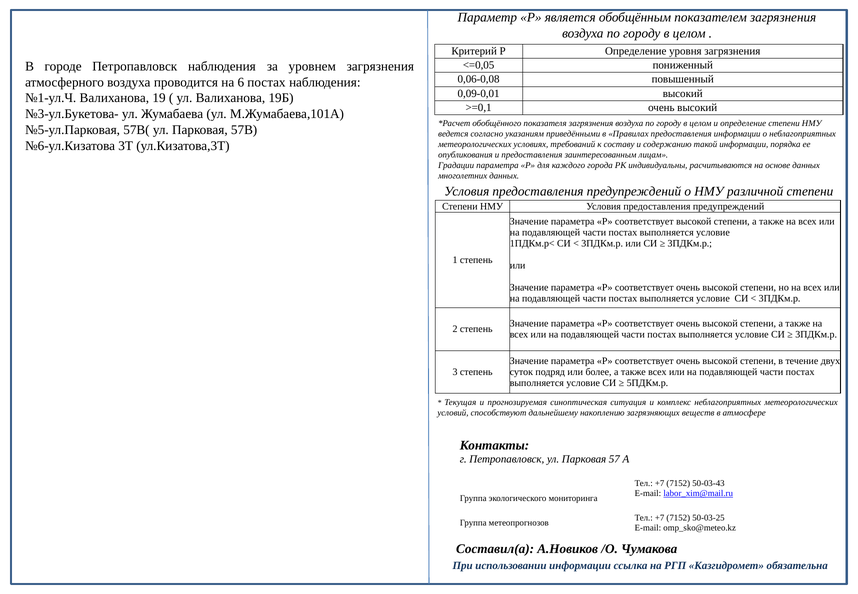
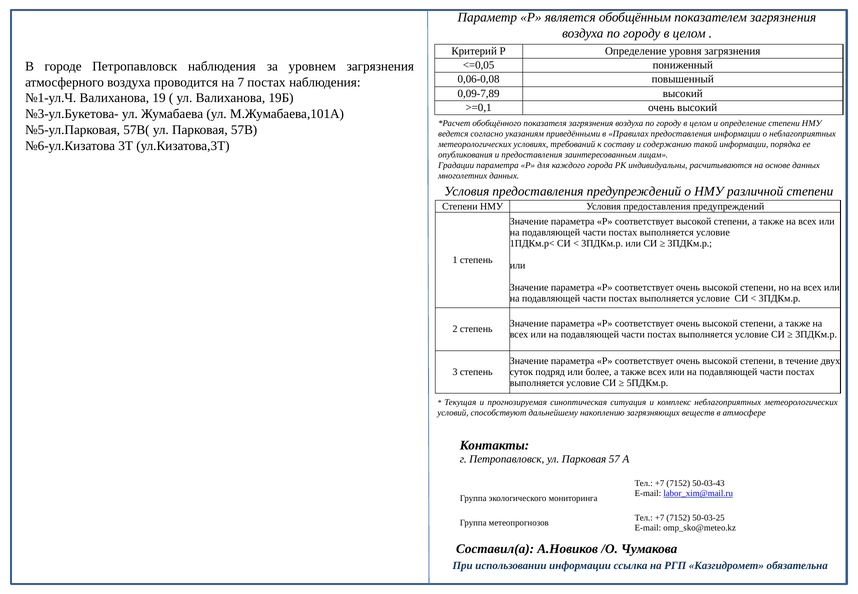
6: 6 -> 7 (241, 82)
0,09-0,01: 0,09-0,01 -> 0,09-7,89 (479, 93)
